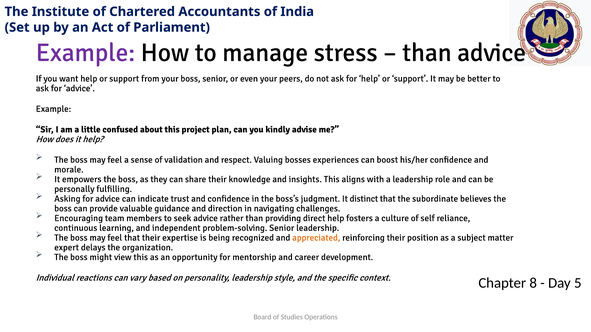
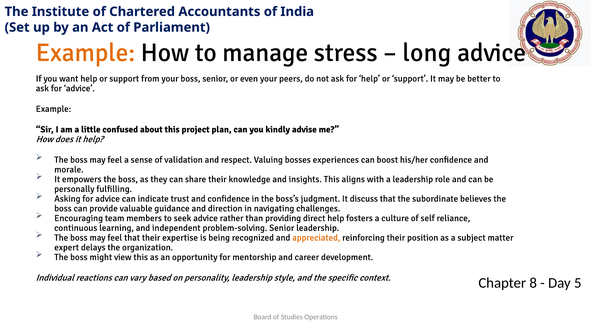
Example colour: purple -> orange (85, 53)
than: than -> long (427, 53)
distinct: distinct -> discuss (364, 199)
